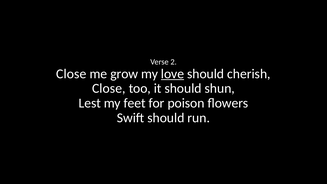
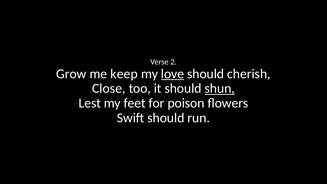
Close: Close -> Grow (71, 74)
grow: grow -> keep (124, 74)
shun underline: none -> present (220, 88)
